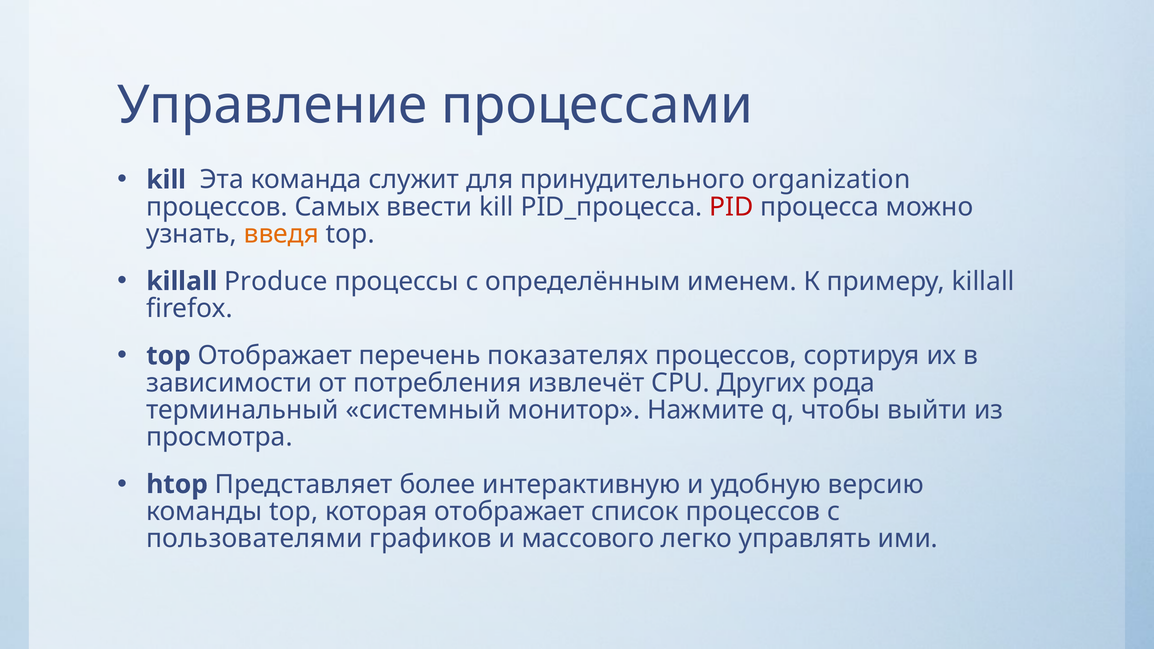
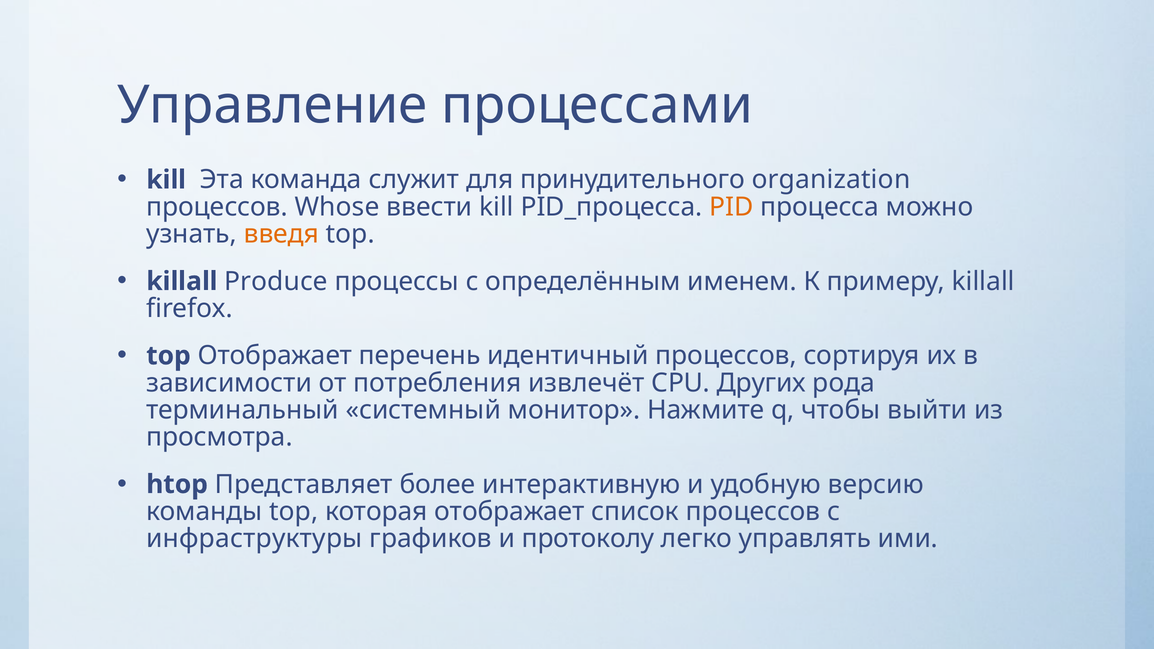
Самых: Самых -> Whose (337, 207)
PID colour: red -> orange (731, 207)
показателях: показателях -> идентичный (568, 356)
пользователями: пользователями -> инфраструктуры (254, 539)
массового: массового -> протоколу (588, 539)
